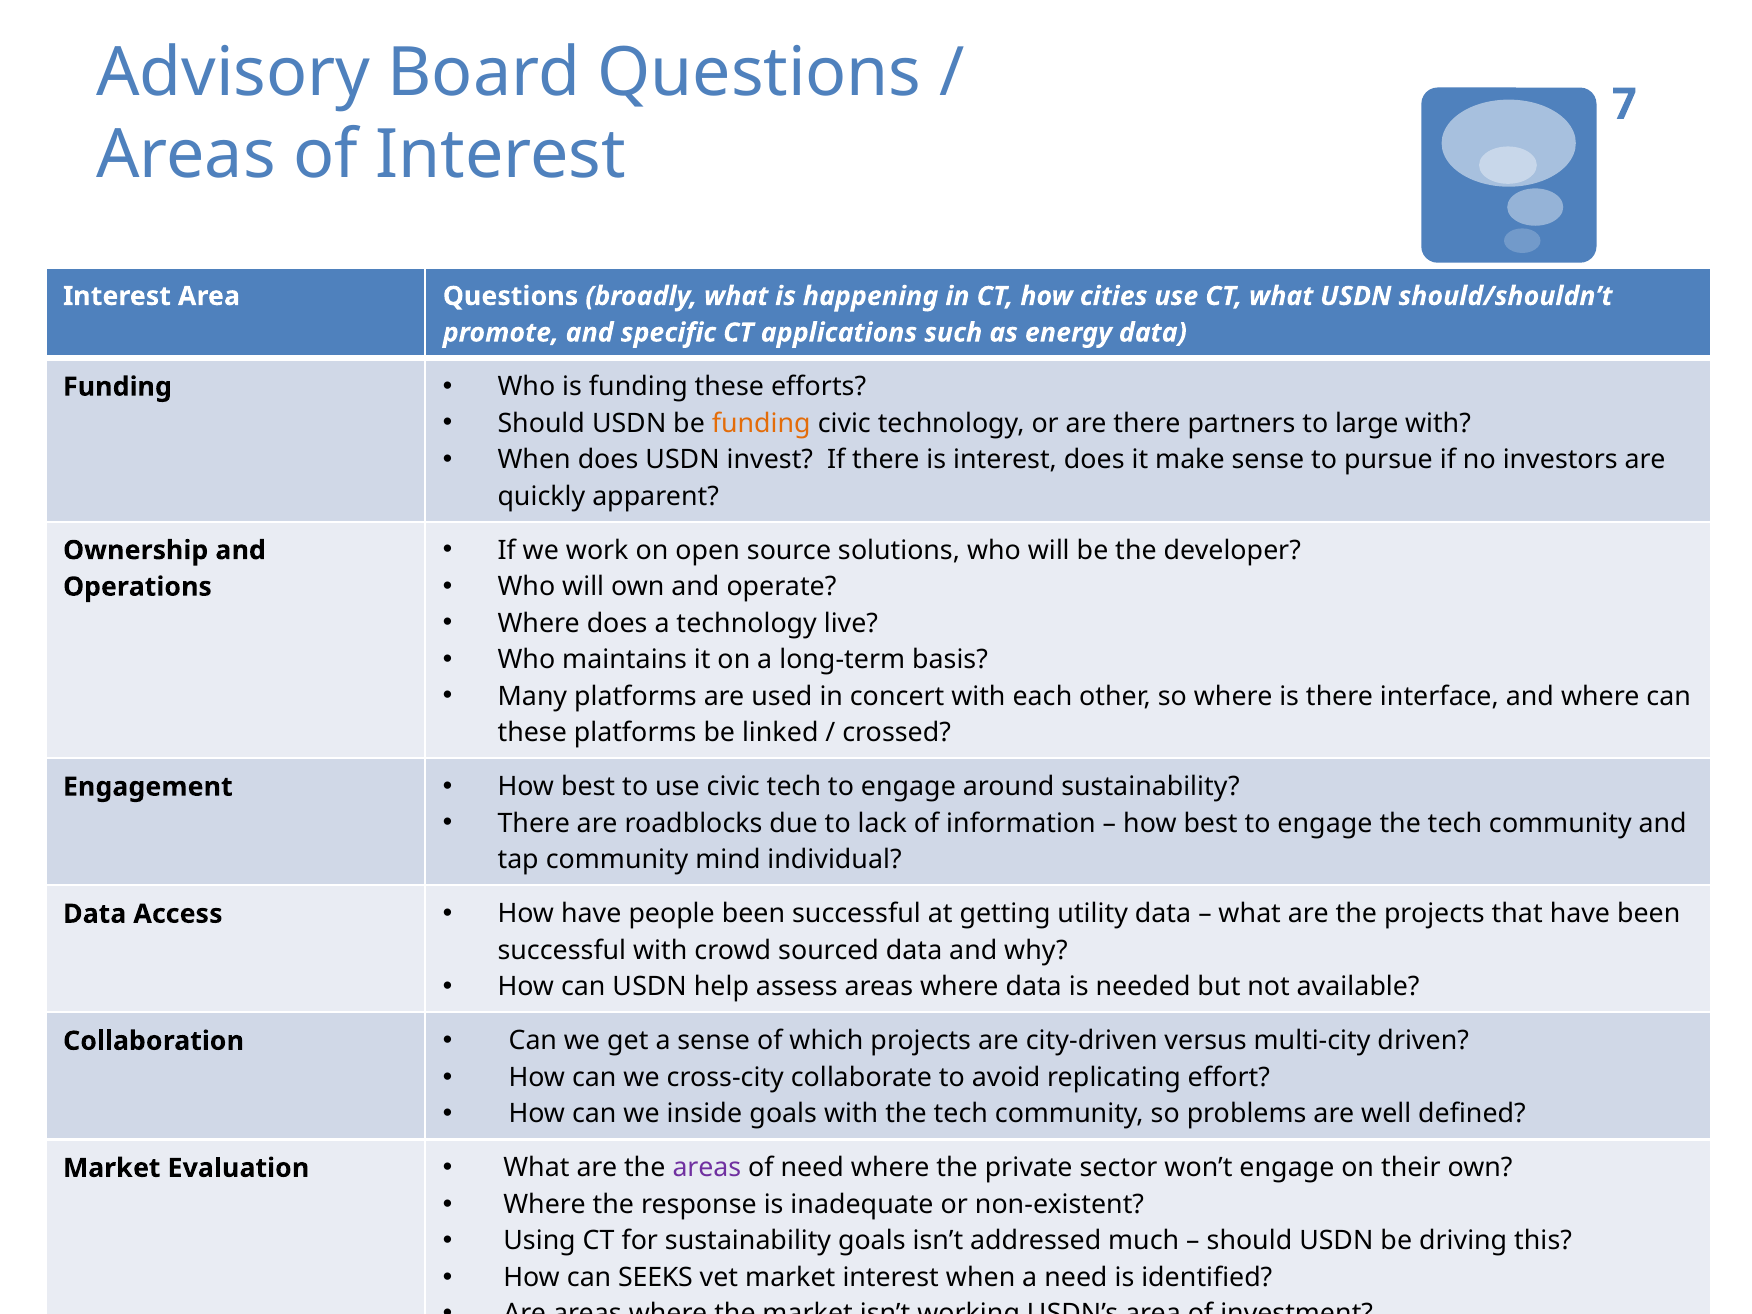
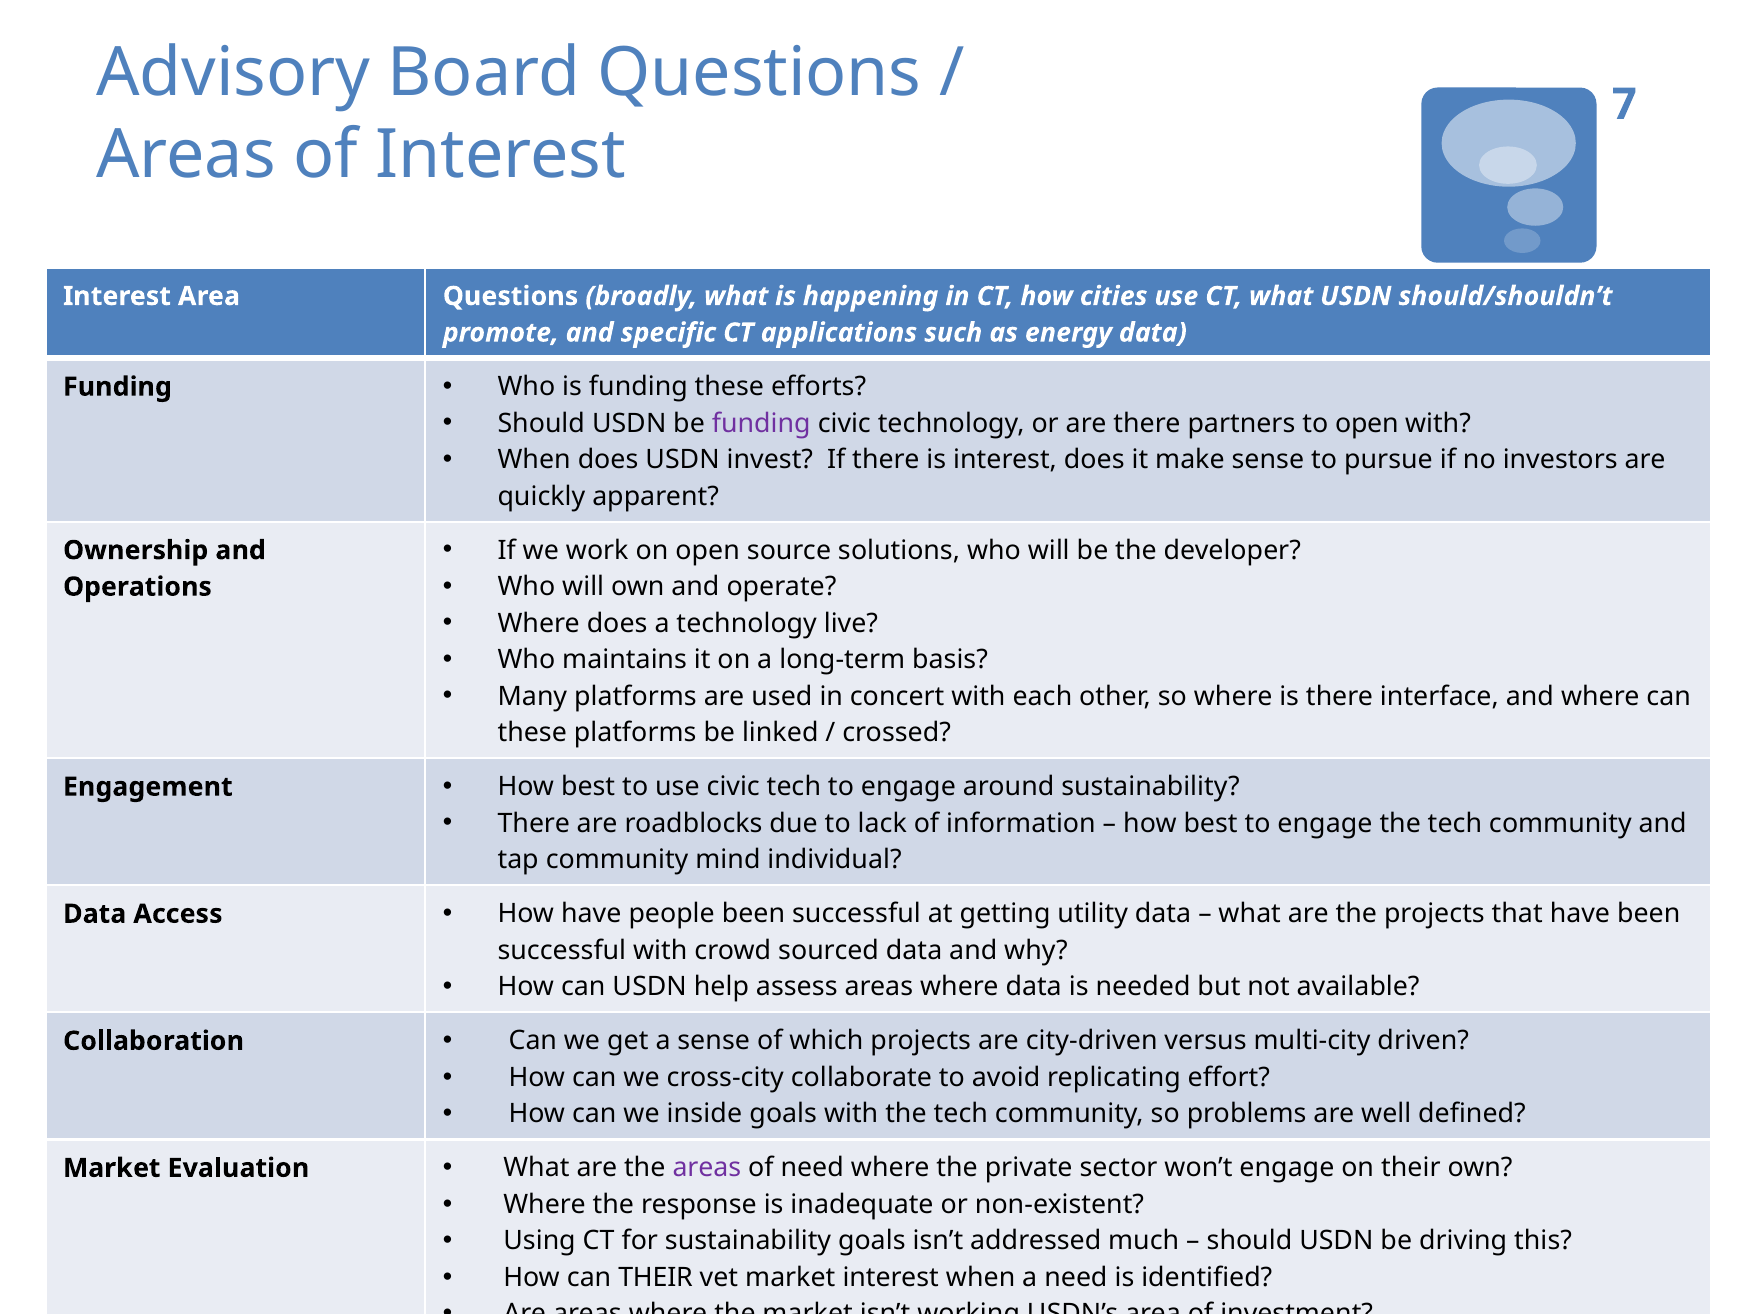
funding colour: orange -> purple (761, 423)
to large: large -> open (1367, 423)
can SEEKS: SEEKS -> THEIR (656, 1278)
